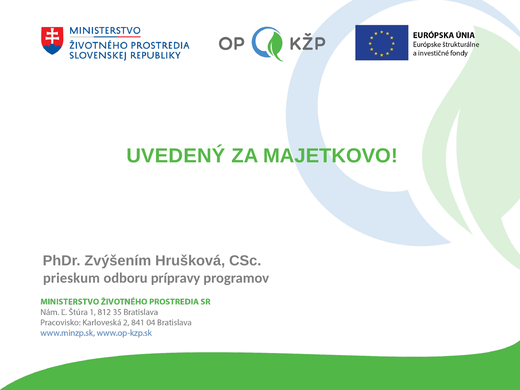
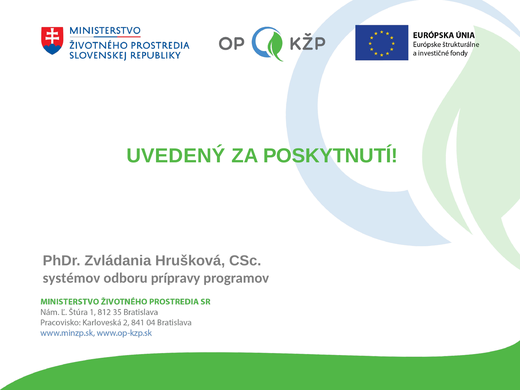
MAJETKOVO: MAJETKOVO -> POSKYTNUTÍ (331, 156)
Zvýšením: Zvýšením -> Zvládania (118, 261)
prieskum: prieskum -> systémov (71, 278)
